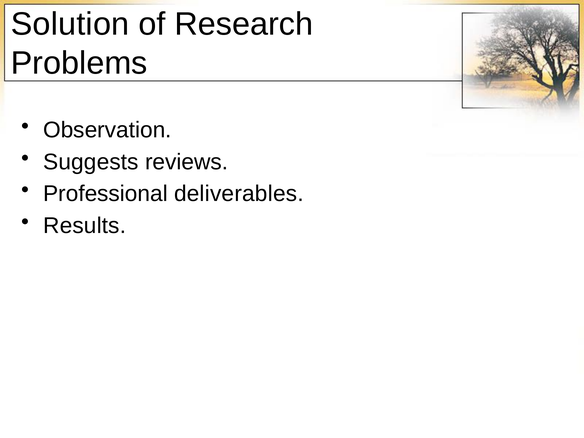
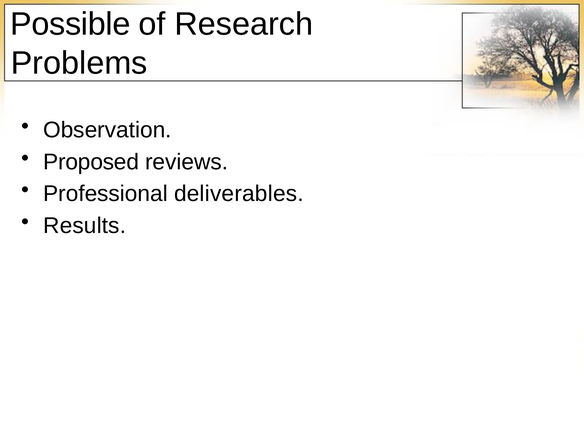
Solution: Solution -> Possible (70, 24)
Suggests: Suggests -> Proposed (91, 162)
